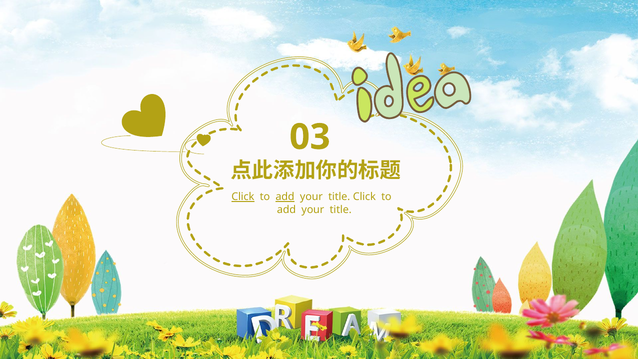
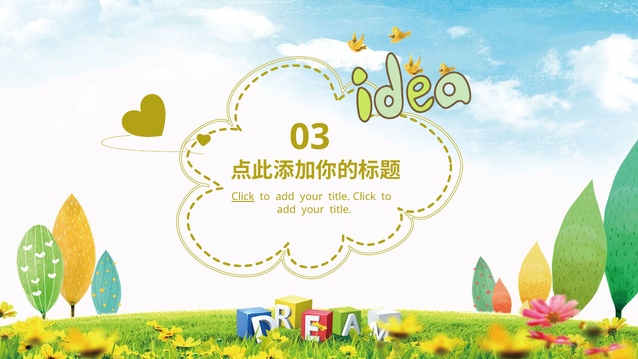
add underline: present -> none (285, 197)
